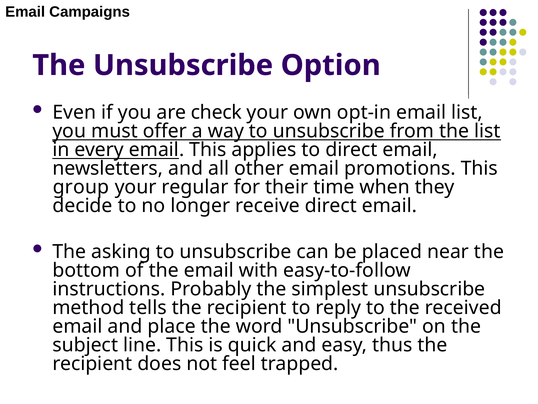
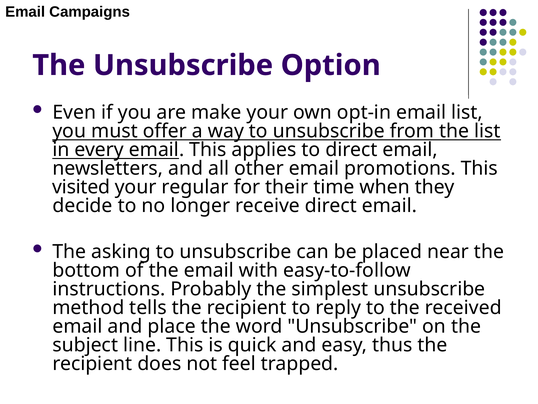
check: check -> make (216, 112)
group: group -> visited (81, 187)
